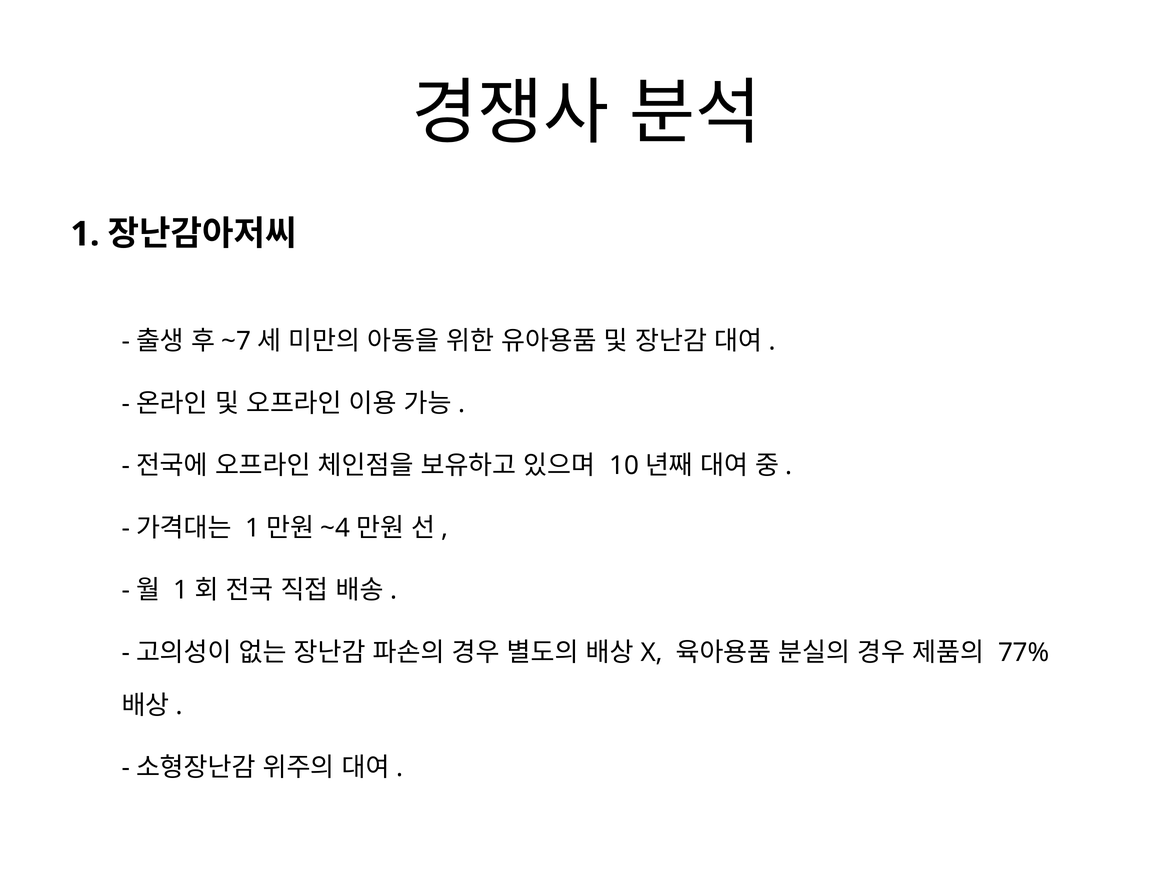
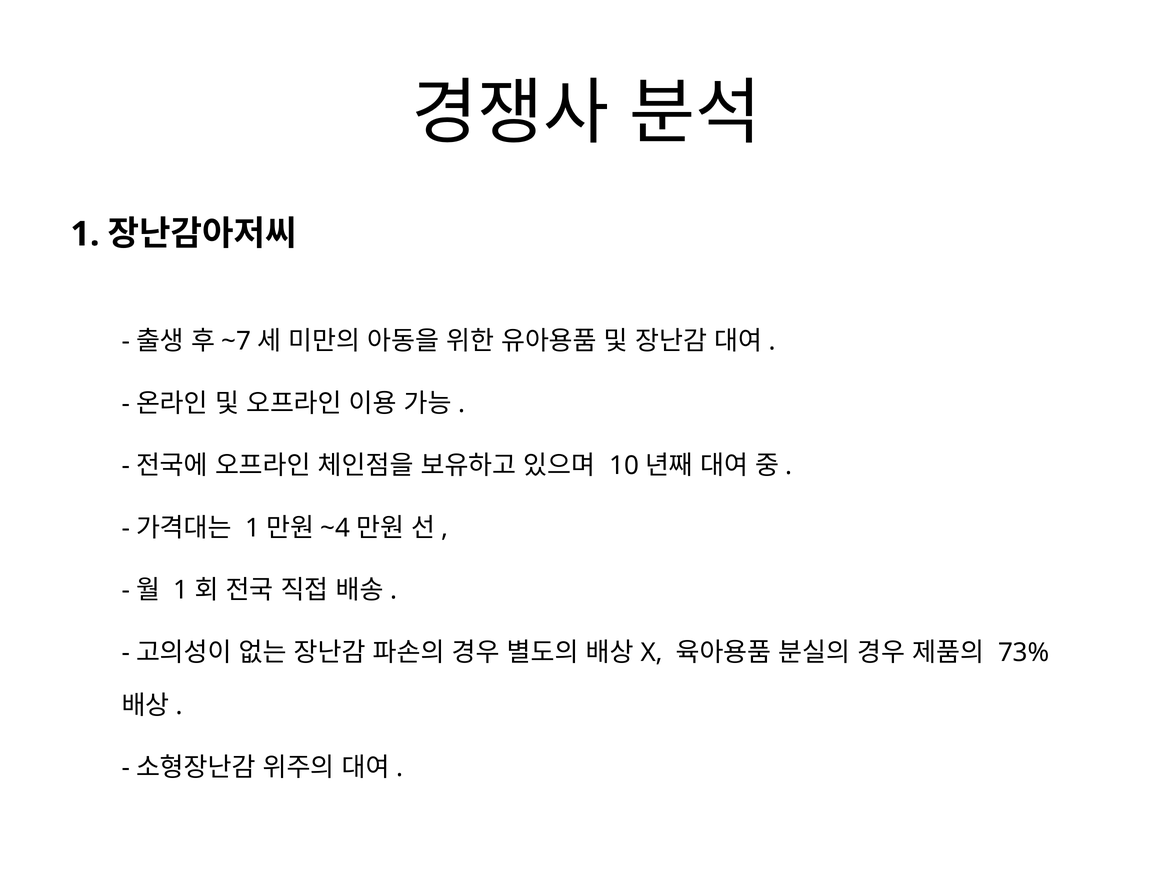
77%: 77% -> 73% (1024, 652)
